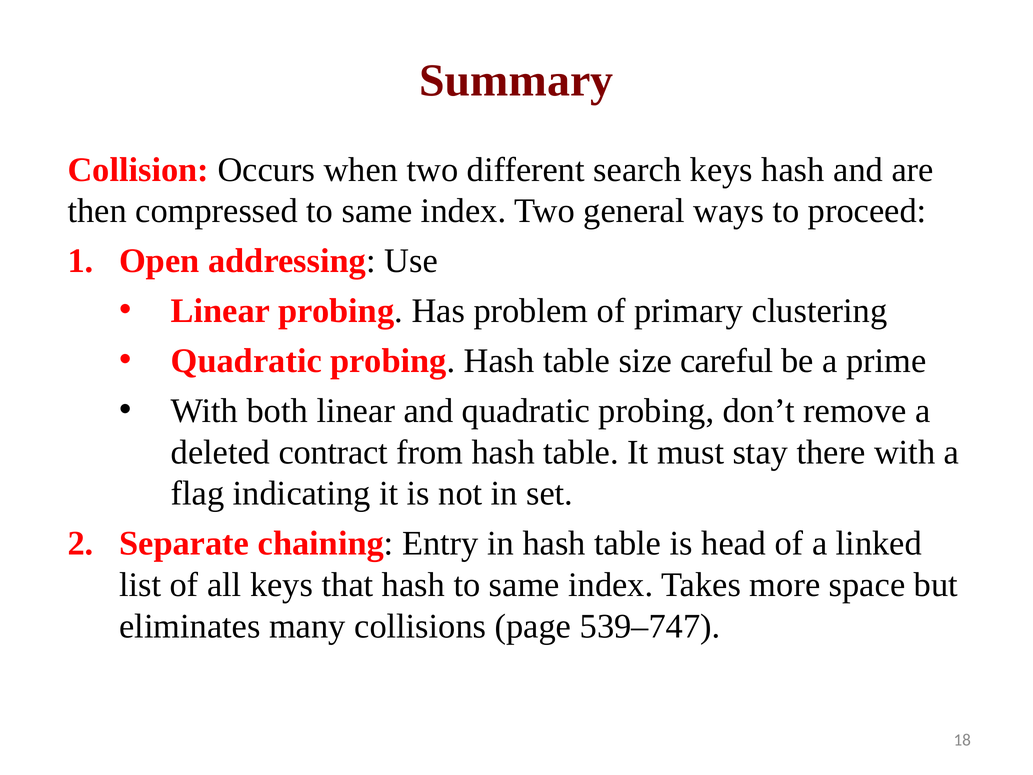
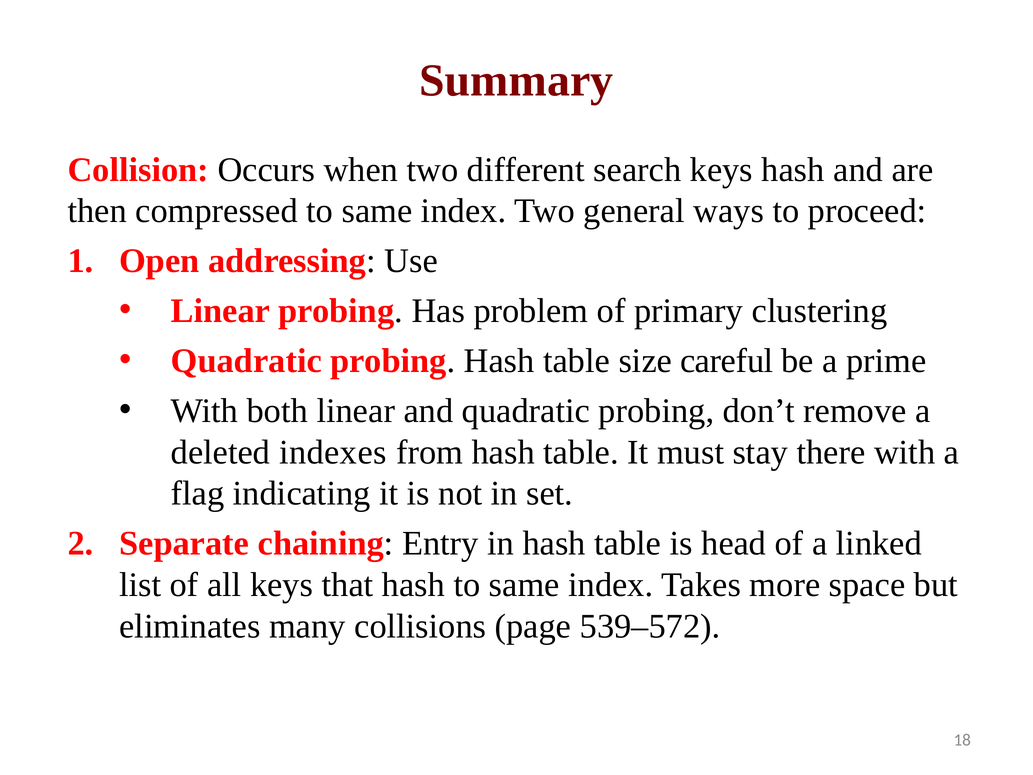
contract: contract -> indexes (333, 452)
539–747: 539–747 -> 539–572 (650, 626)
